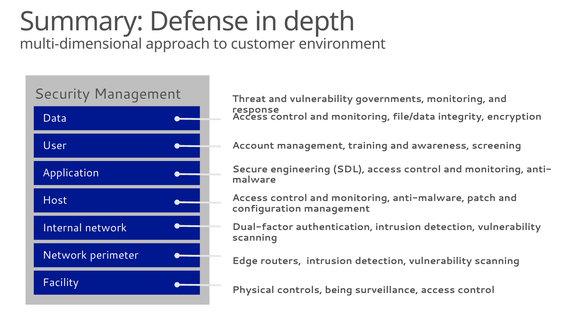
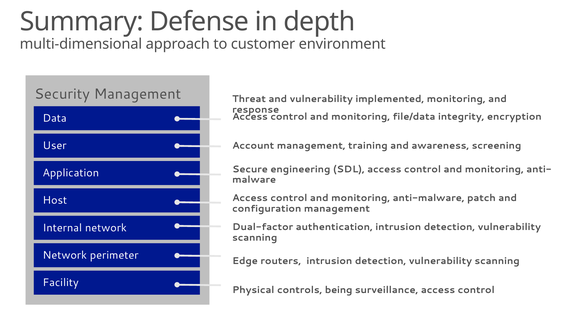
governments: governments -> implemented (390, 99)
